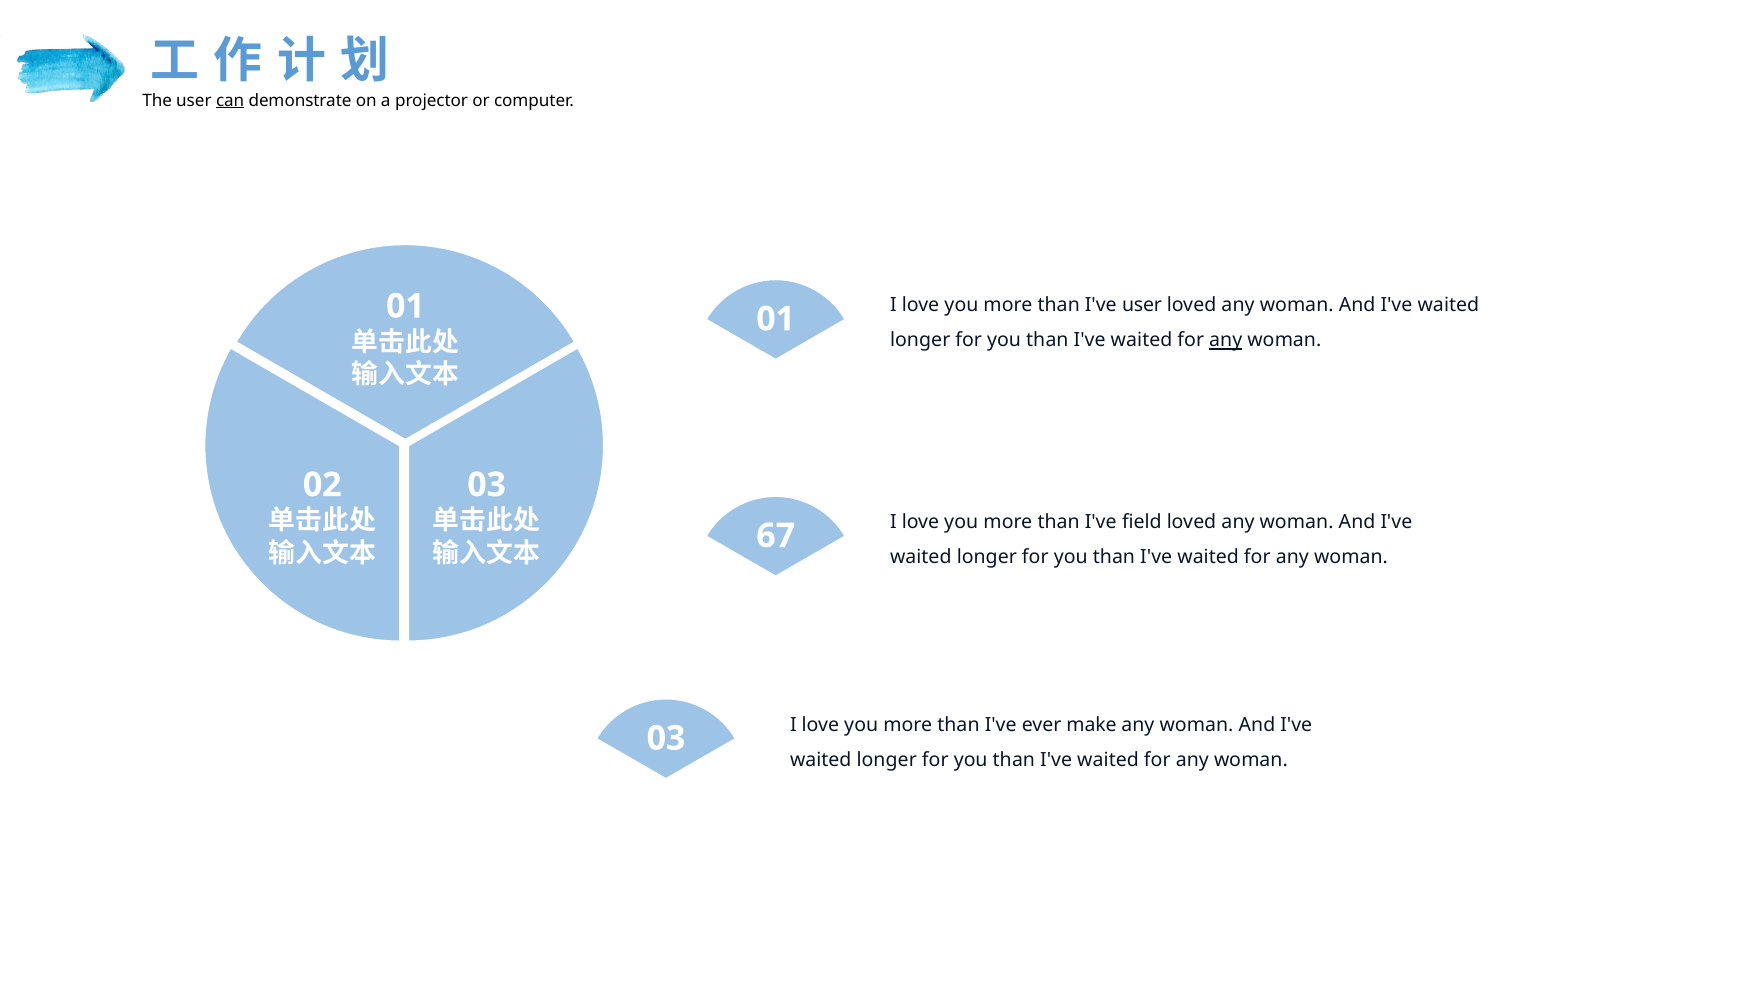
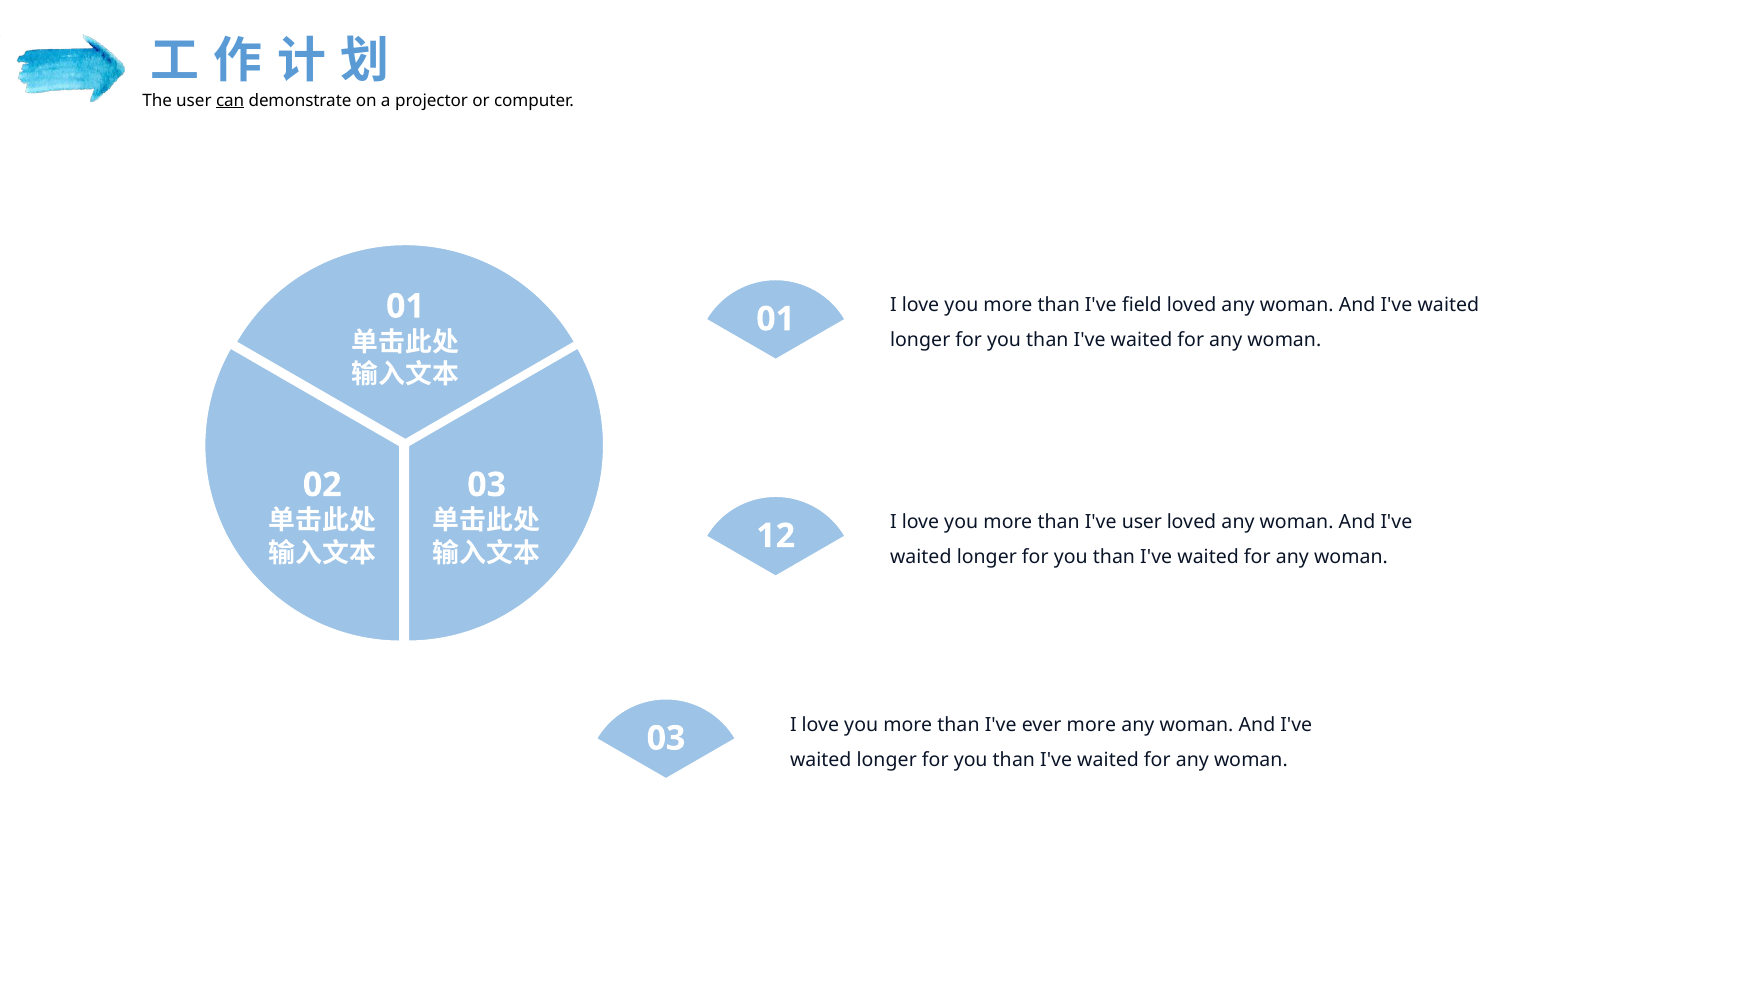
I've user: user -> field (1142, 305)
any underline: present -> none (1226, 341)
I've field: field -> user (1142, 522)
67: 67 -> 12 (776, 536)
ever make: make -> more (1091, 725)
